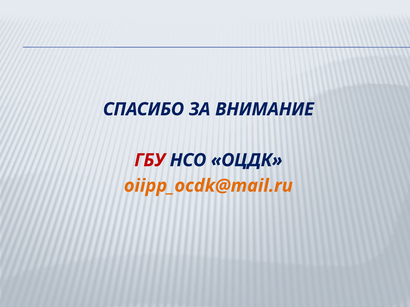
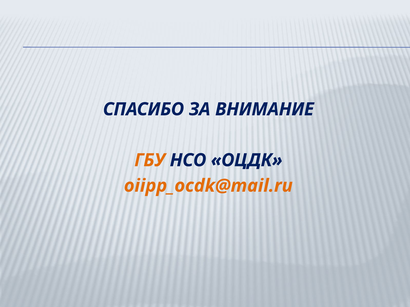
ГБУ colour: red -> orange (150, 160)
